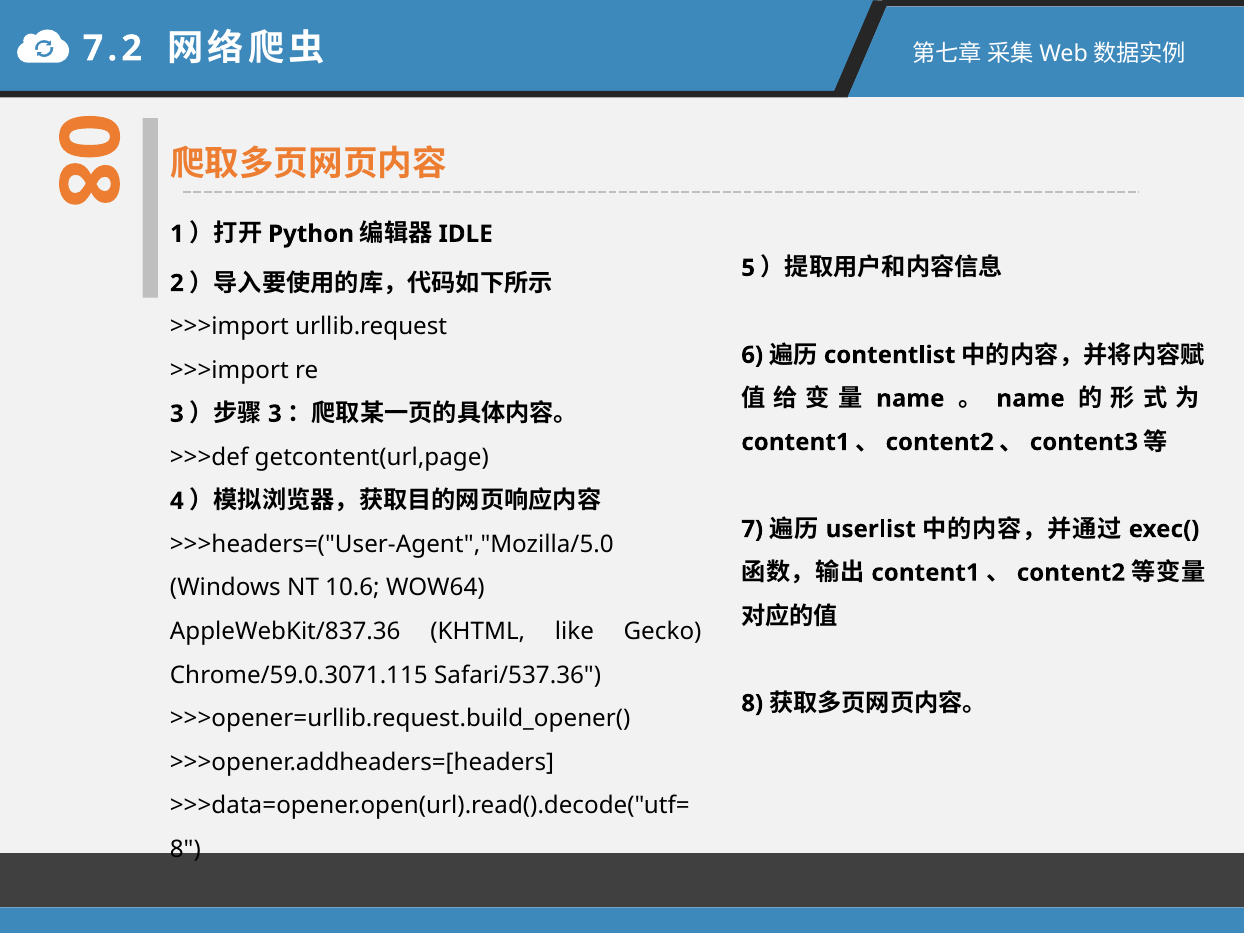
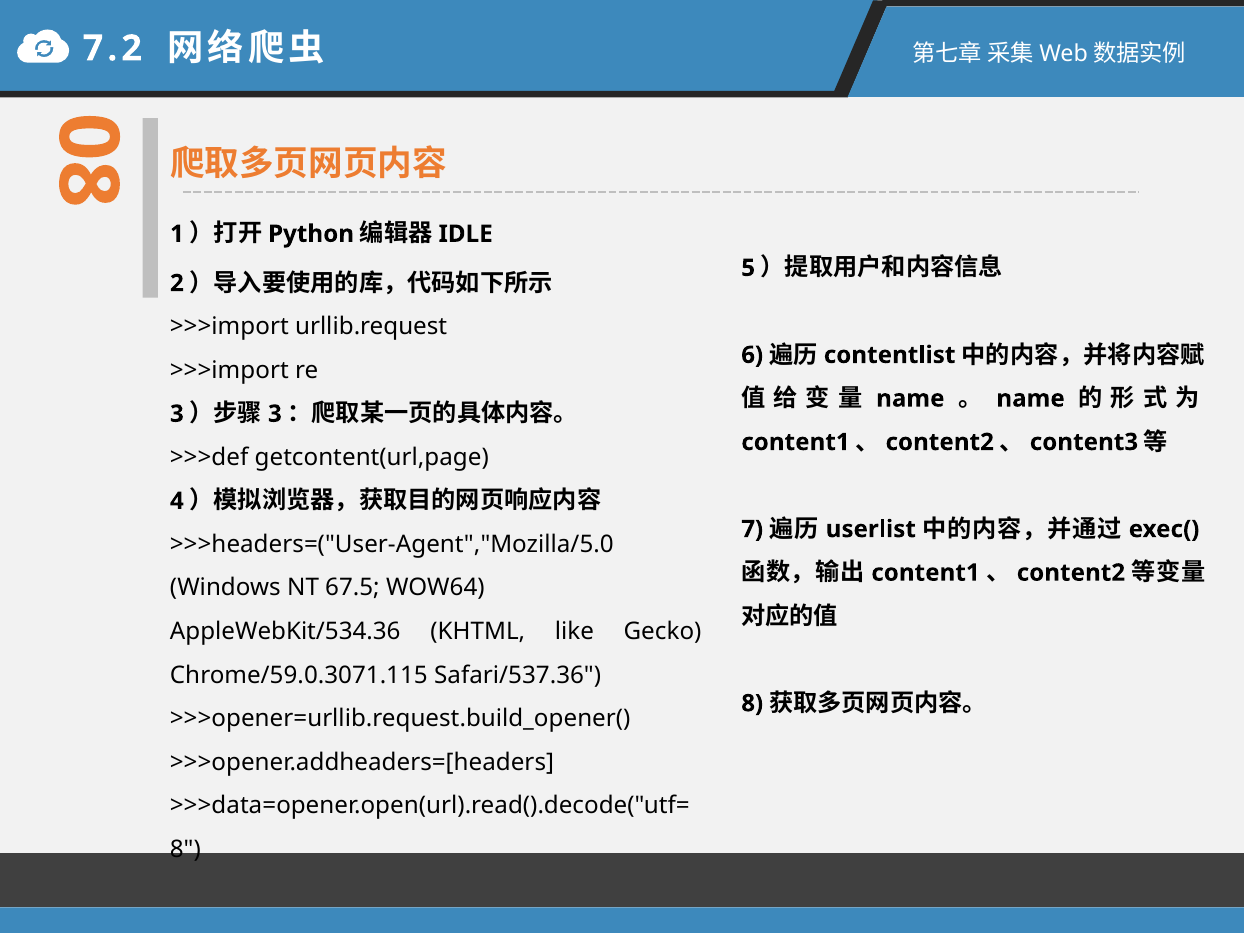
10.6: 10.6 -> 67.5 (352, 588)
AppleWebKit/837.36: AppleWebKit/837.36 -> AppleWebKit/534.36 (285, 632)
